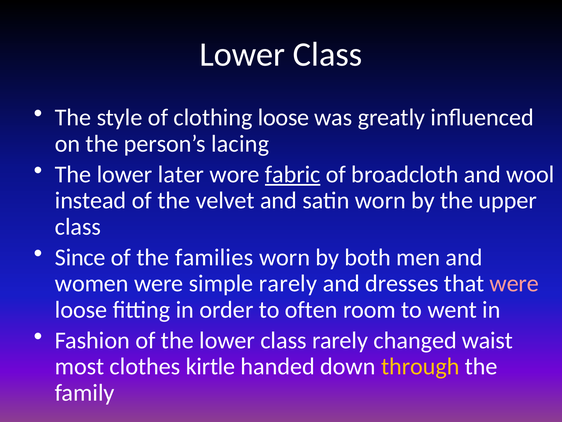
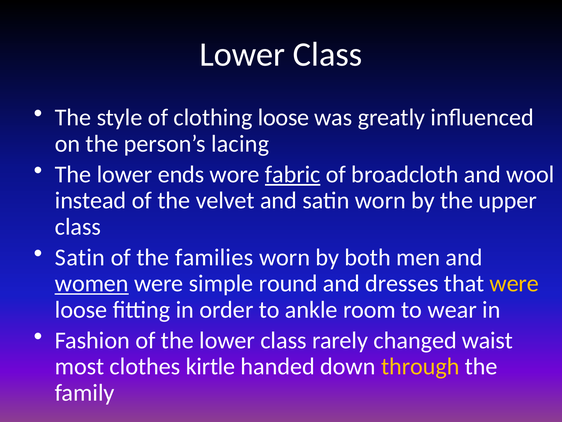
later: later -> ends (181, 174)
Since: Since -> Satin (80, 257)
women underline: none -> present (92, 283)
simple rarely: rarely -> round (288, 283)
were colour: pink -> yellow (514, 283)
often: often -> ankle (311, 309)
went: went -> wear (452, 309)
